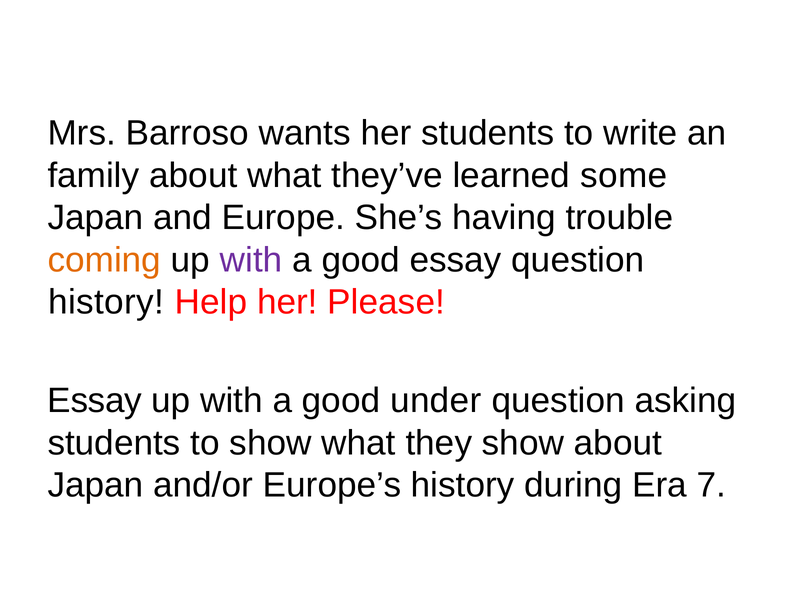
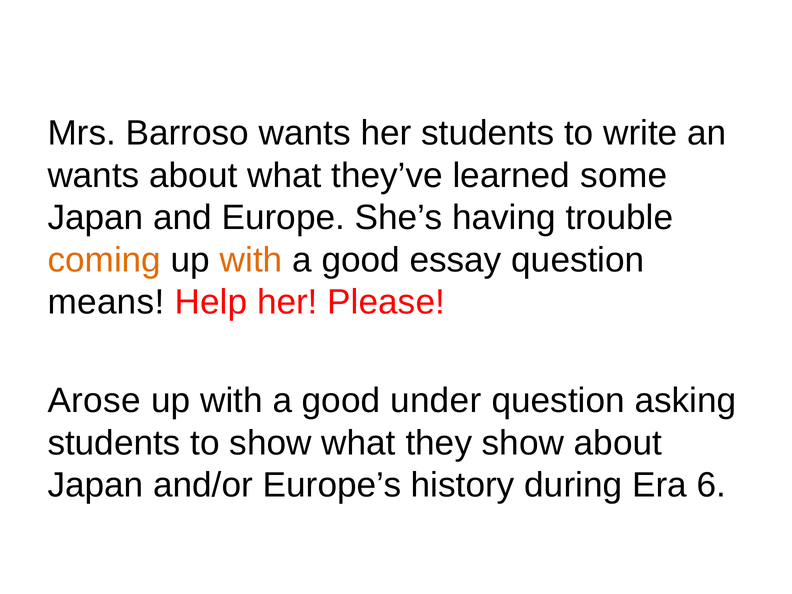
family: family -> wants (93, 175)
with colour: purple -> orange (251, 260)
history: history -> means (106, 302)
Essay: Essay -> Arose (94, 401)
7: 7 -> 6 (711, 485)
